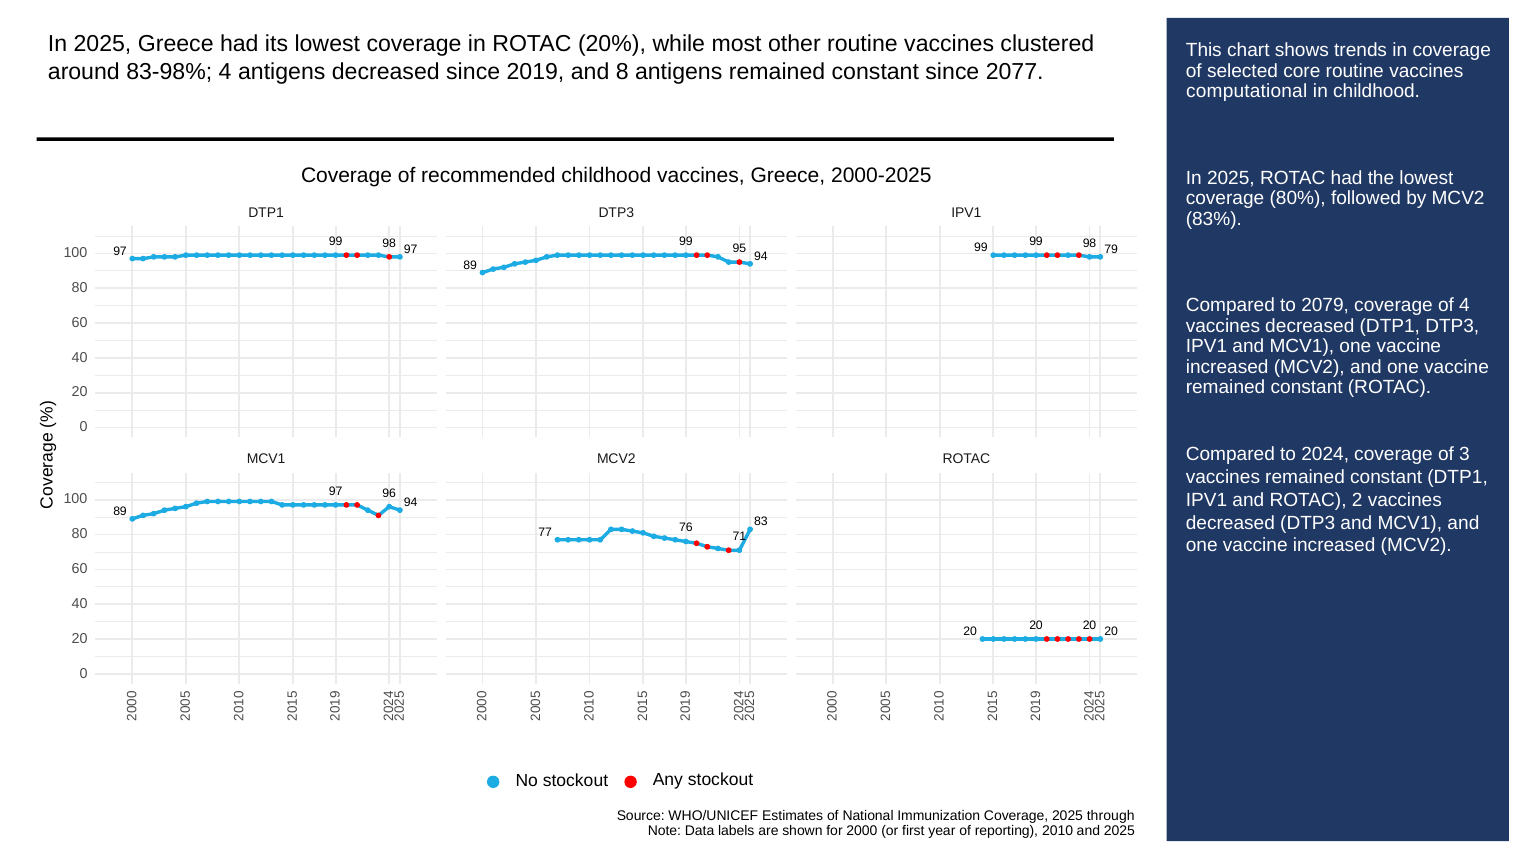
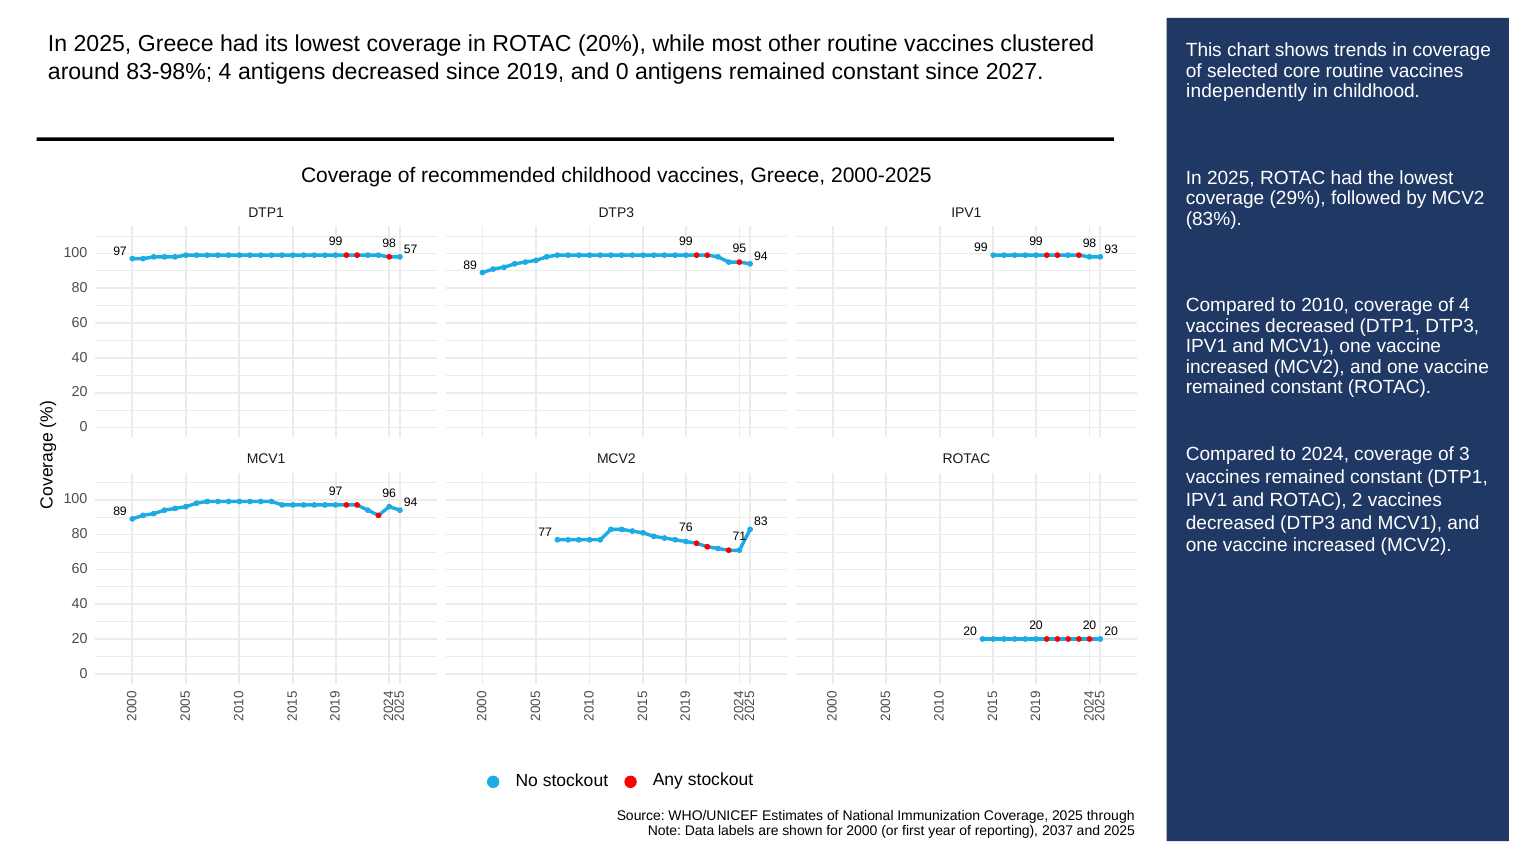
and 8: 8 -> 0 (622, 72)
2077: 2077 -> 2027 (1015, 72)
computational: computational -> independently (1247, 91)
80%: 80% -> 29% (1298, 198)
79: 79 -> 93 (1111, 250)
97 97: 97 -> 57 (411, 250)
2079: 2079 -> 2010 (1325, 305)
2010: 2010 -> 2037 (1058, 832)
